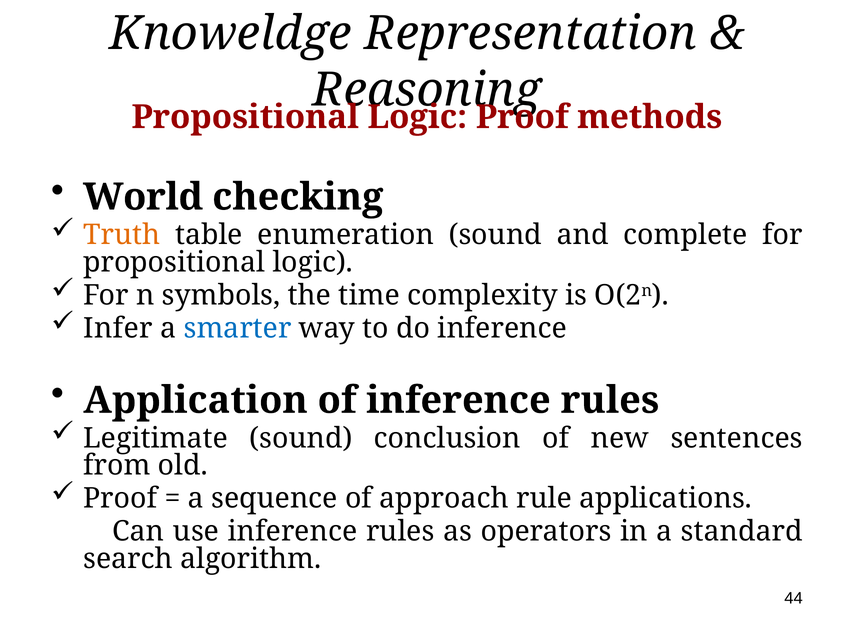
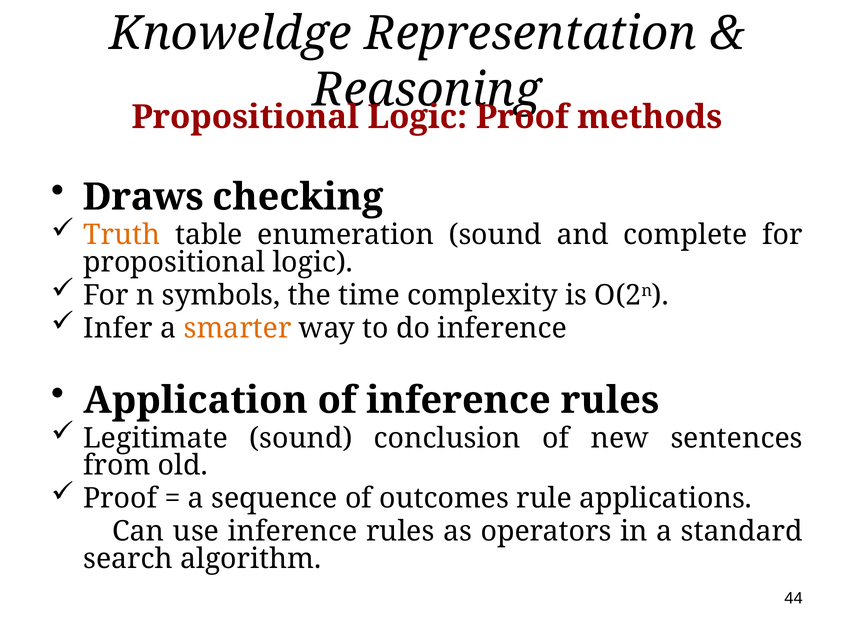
World: World -> Draws (143, 197)
smarter colour: blue -> orange (238, 329)
approach: approach -> outcomes (444, 499)
